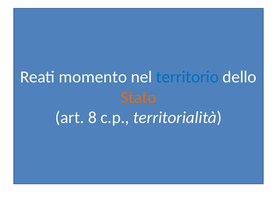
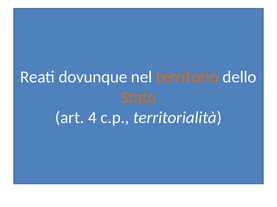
momento: momento -> dovunque (93, 77)
territorio colour: blue -> orange (187, 77)
8: 8 -> 4 (92, 118)
